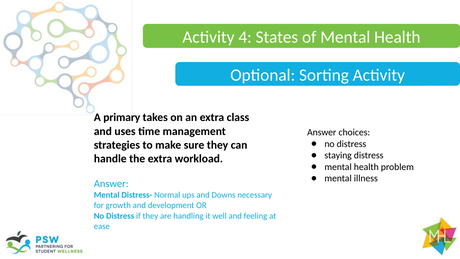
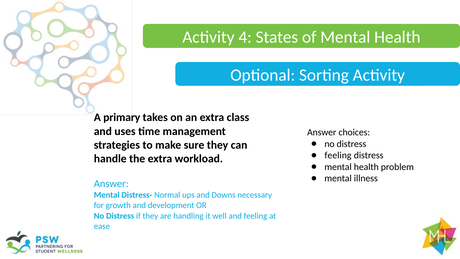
staying: staying -> feeling (338, 155)
